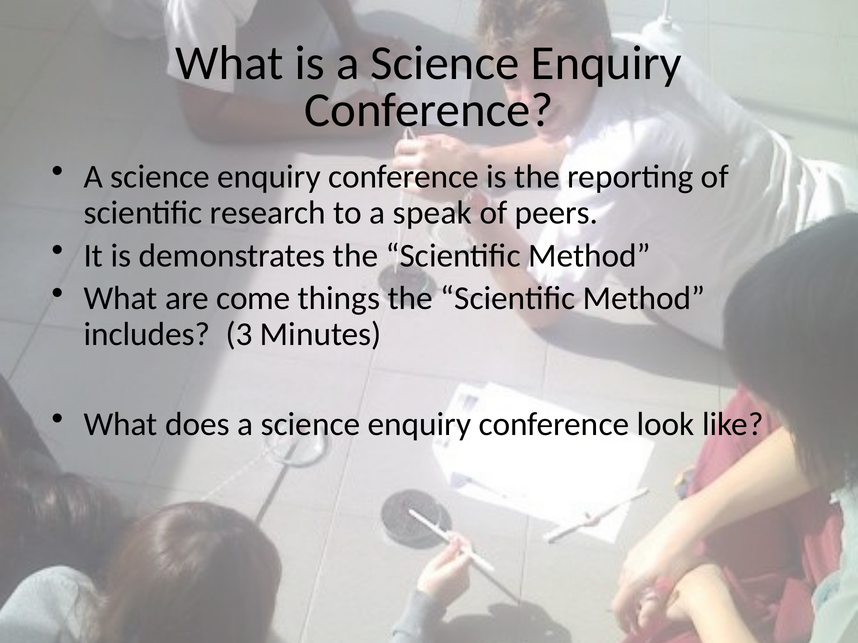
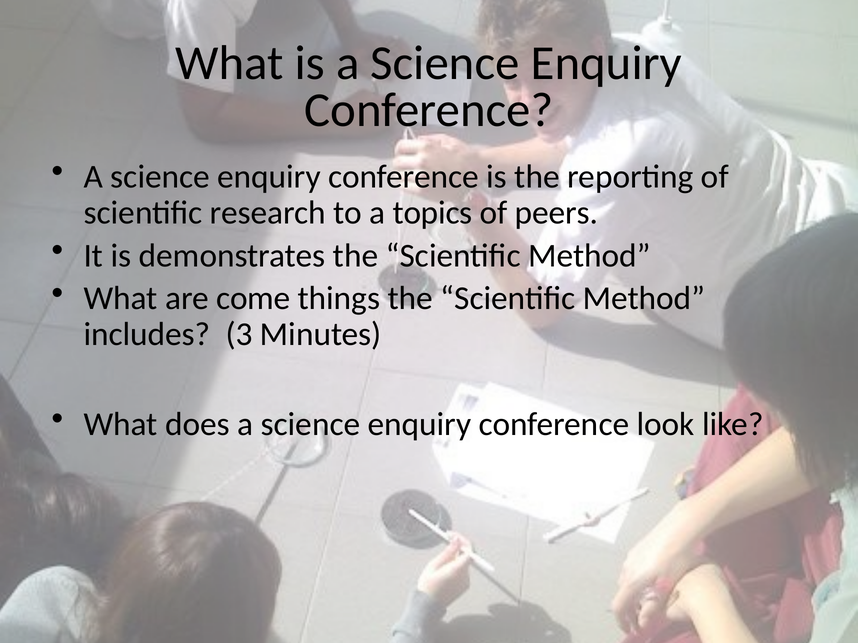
speak: speak -> topics (433, 213)
